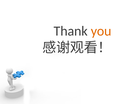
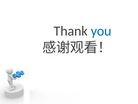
you colour: orange -> blue (101, 31)
